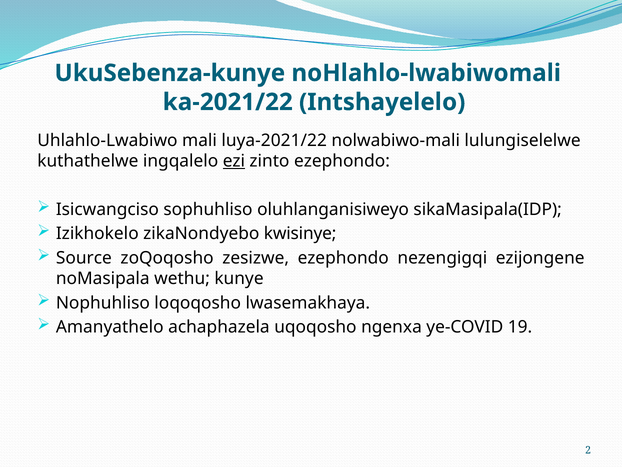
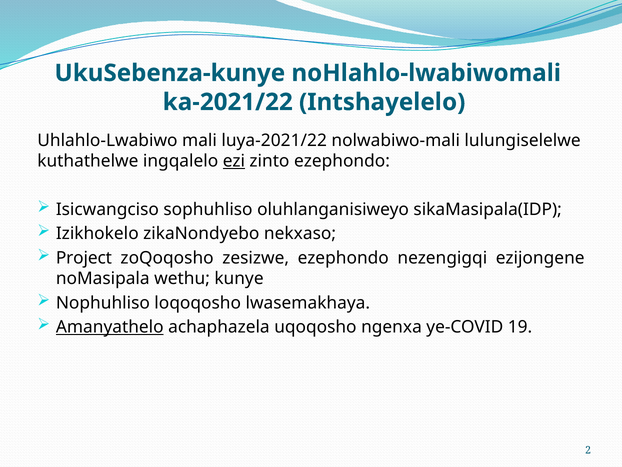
kwisinye: kwisinye -> nekxaso (300, 234)
Source: Source -> Project (84, 258)
Amanyathelo underline: none -> present (110, 327)
